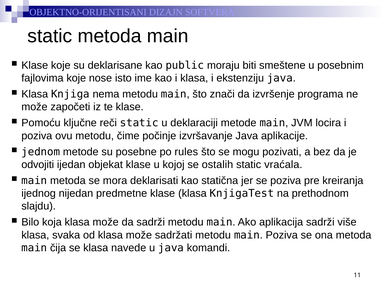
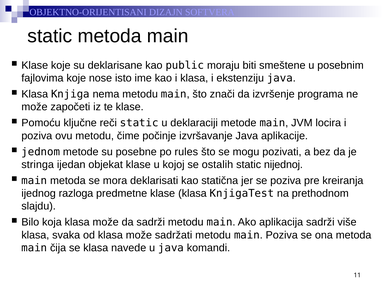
odvojiti: odvojiti -> stringa (38, 165)
vraćala: vraćala -> nijednoj (283, 165)
nijedan: nijedan -> razloga (76, 193)
